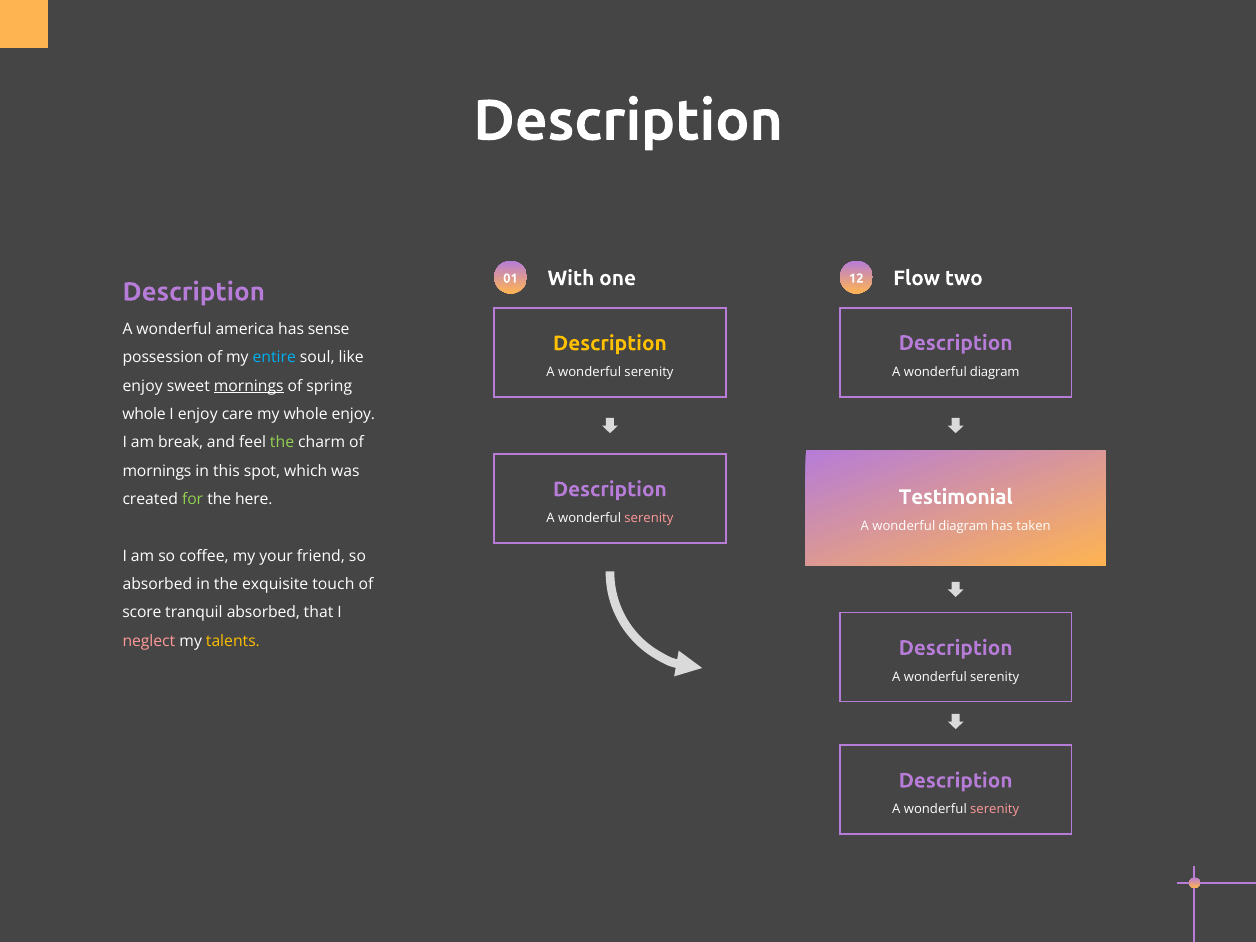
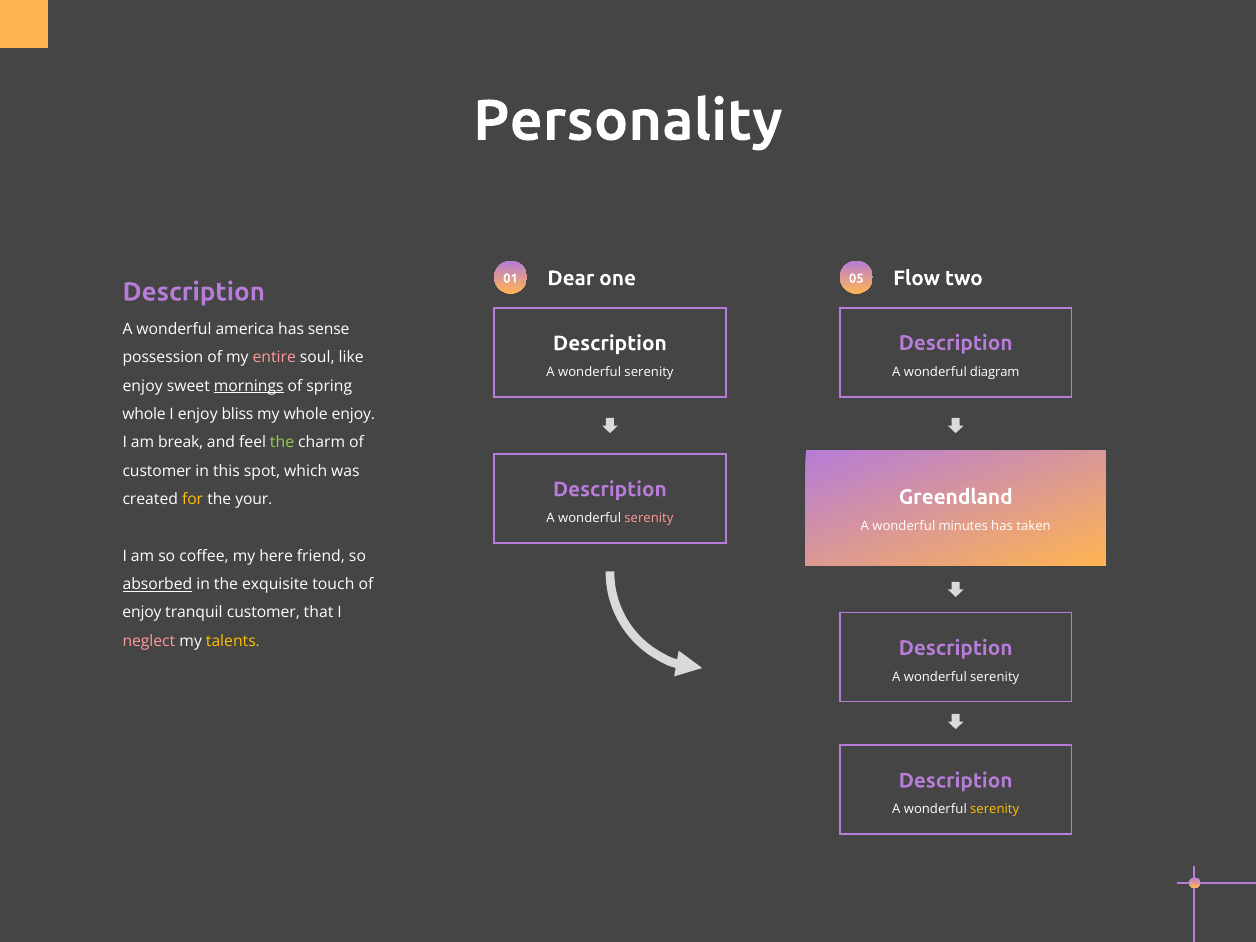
Description: Description -> Personality (628, 121)
With: With -> Dear (571, 278)
12: 12 -> 05 (856, 278)
Description colour: yellow -> white (610, 343)
entire colour: light blue -> pink (274, 358)
care: care -> bliss (237, 414)
mornings: mornings -> customer (157, 471)
Testimonial: Testimonial -> Greendland (956, 497)
for colour: light green -> yellow (193, 499)
here: here -> your (254, 499)
diagram: diagram -> minutes (963, 526)
your: your -> here (276, 556)
absorbed underline: none -> present (157, 584)
score: score -> enjoy (142, 613)
tranquil absorbed: absorbed -> customer (263, 613)
serenity colour: pink -> yellow (995, 809)
